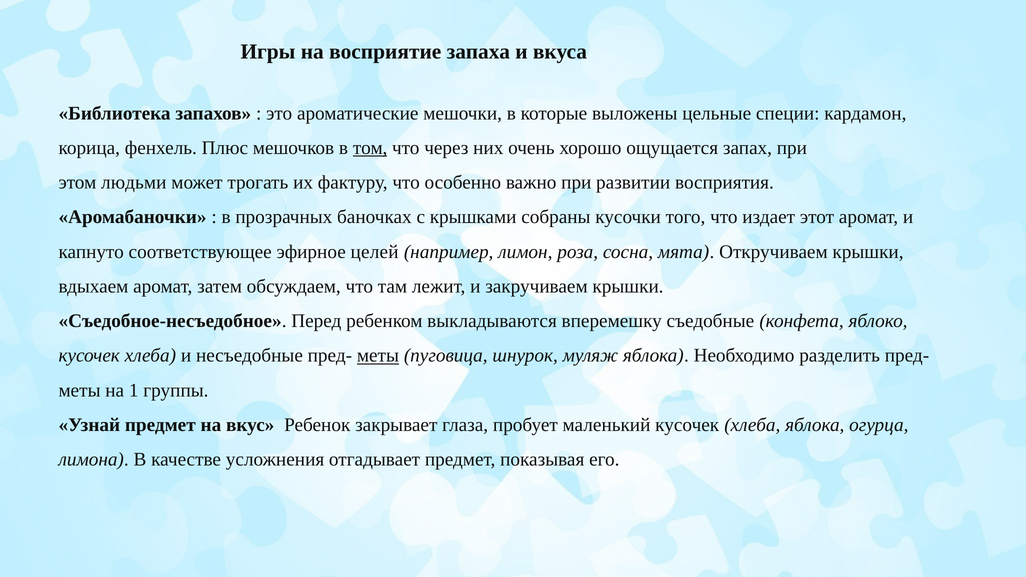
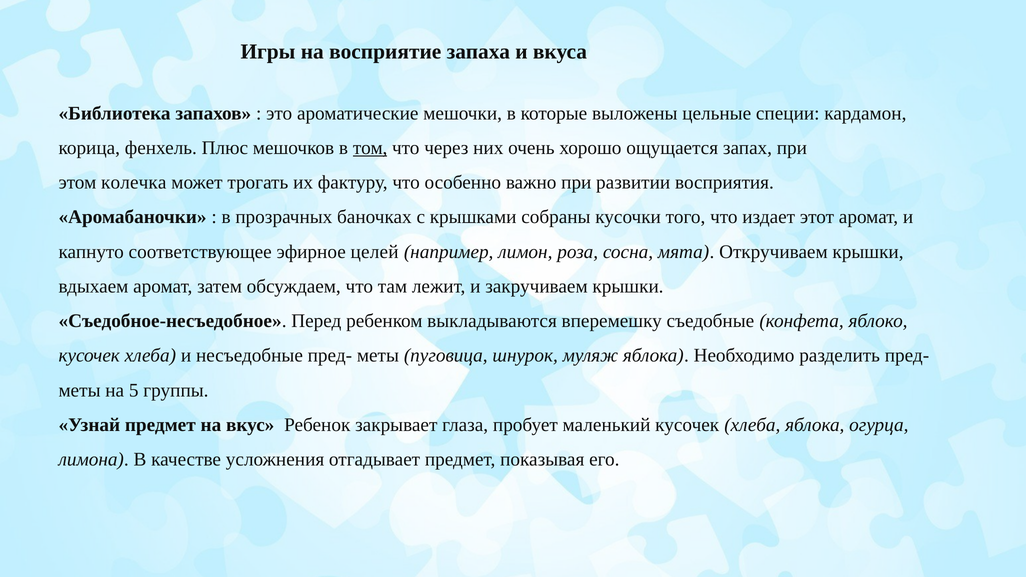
людьми: людьми -> колечка (134, 183)
меты underline: present -> none (378, 356)
1: 1 -> 5 (134, 390)
